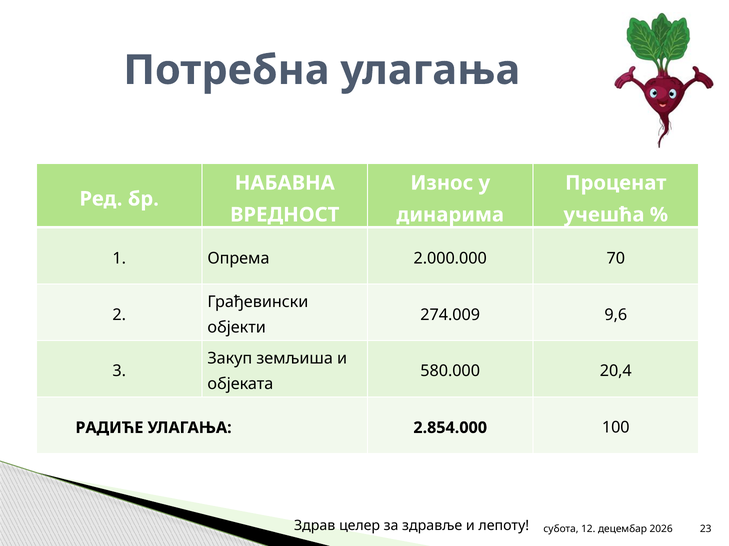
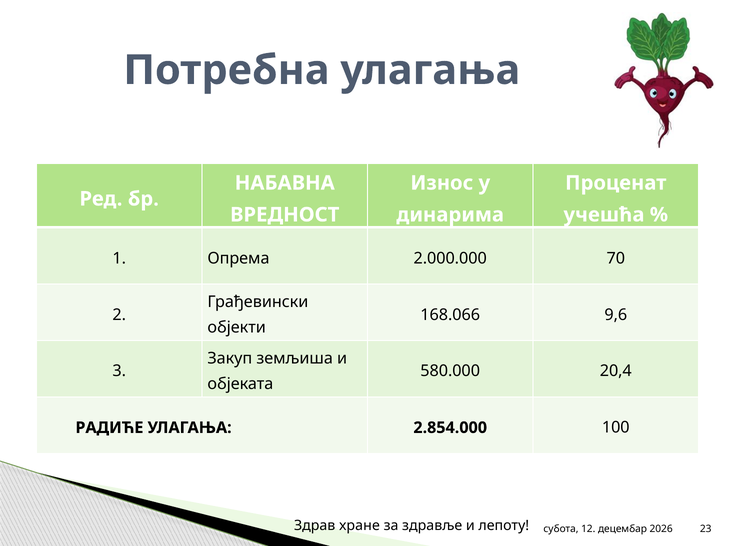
274.009: 274.009 -> 168.066 (450, 315)
целер: целер -> хране (359, 527)
